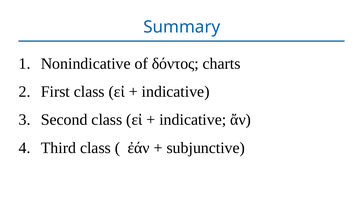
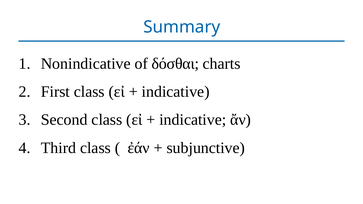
δόντος: δόντος -> δόσθαι (175, 64)
